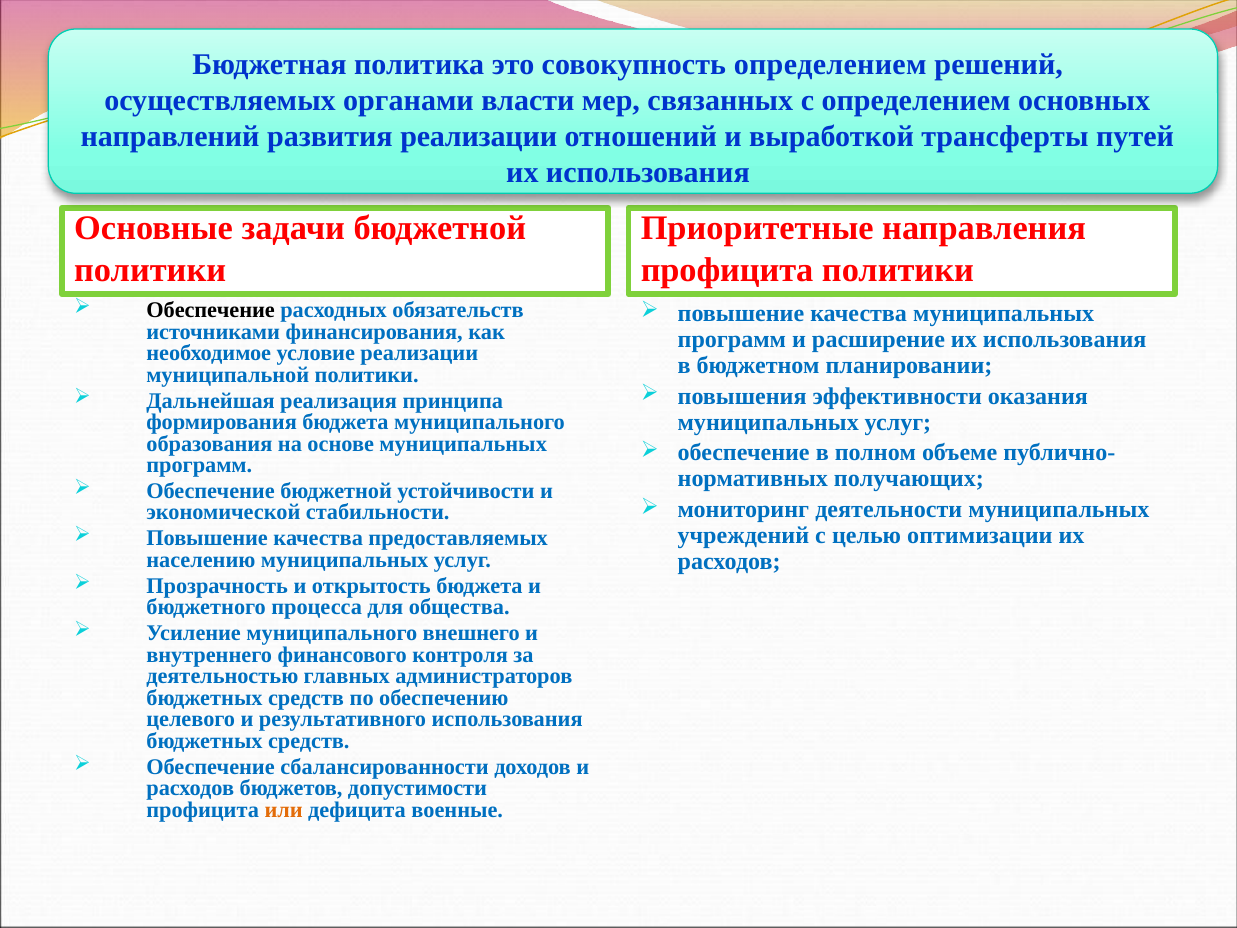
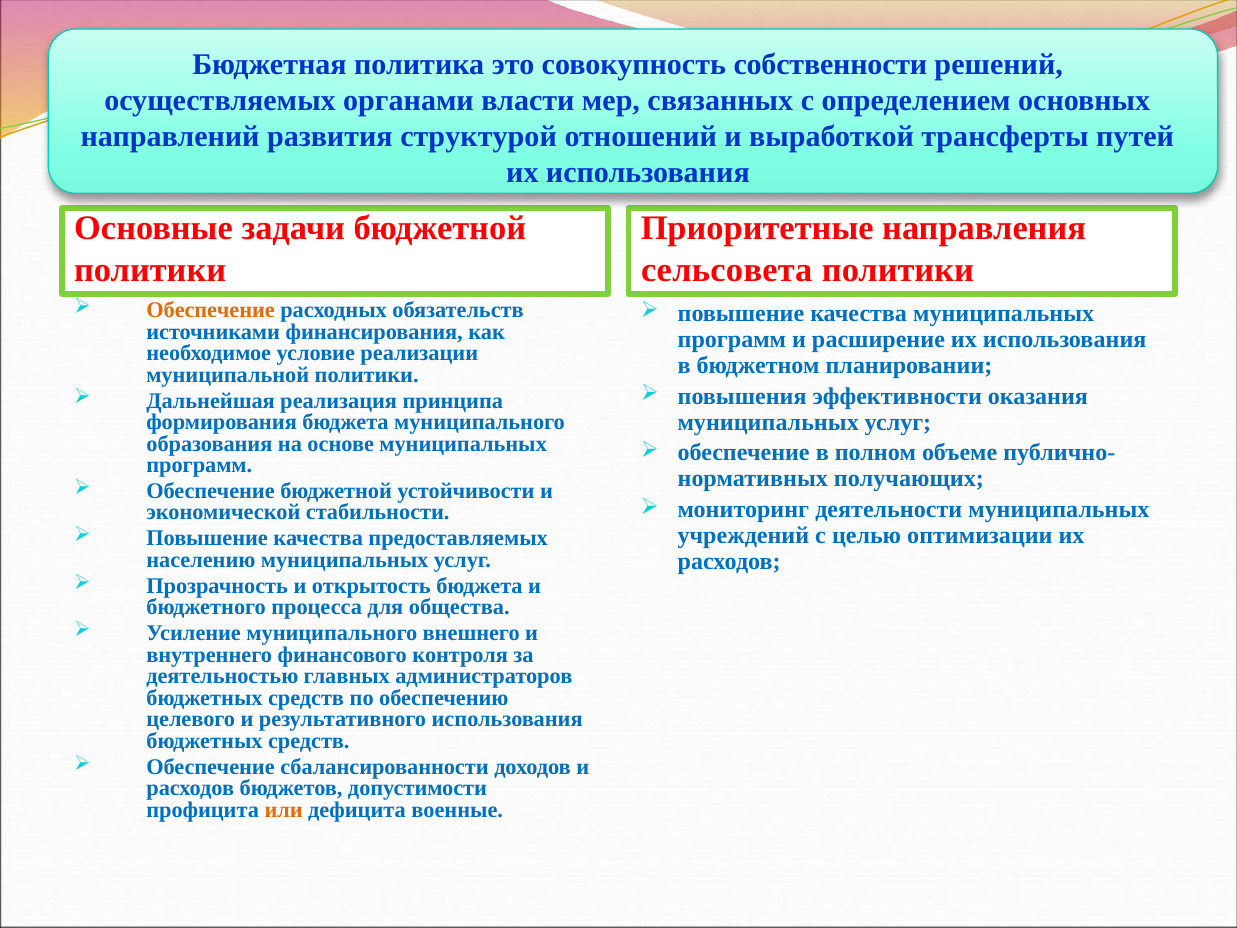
совокупность определением: определением -> собственности (830, 65)
развития реализации: реализации -> структурой (479, 137)
профицита: профицита -> сельсовета (727, 270)
Обеспечение colour: black -> orange (211, 310)
